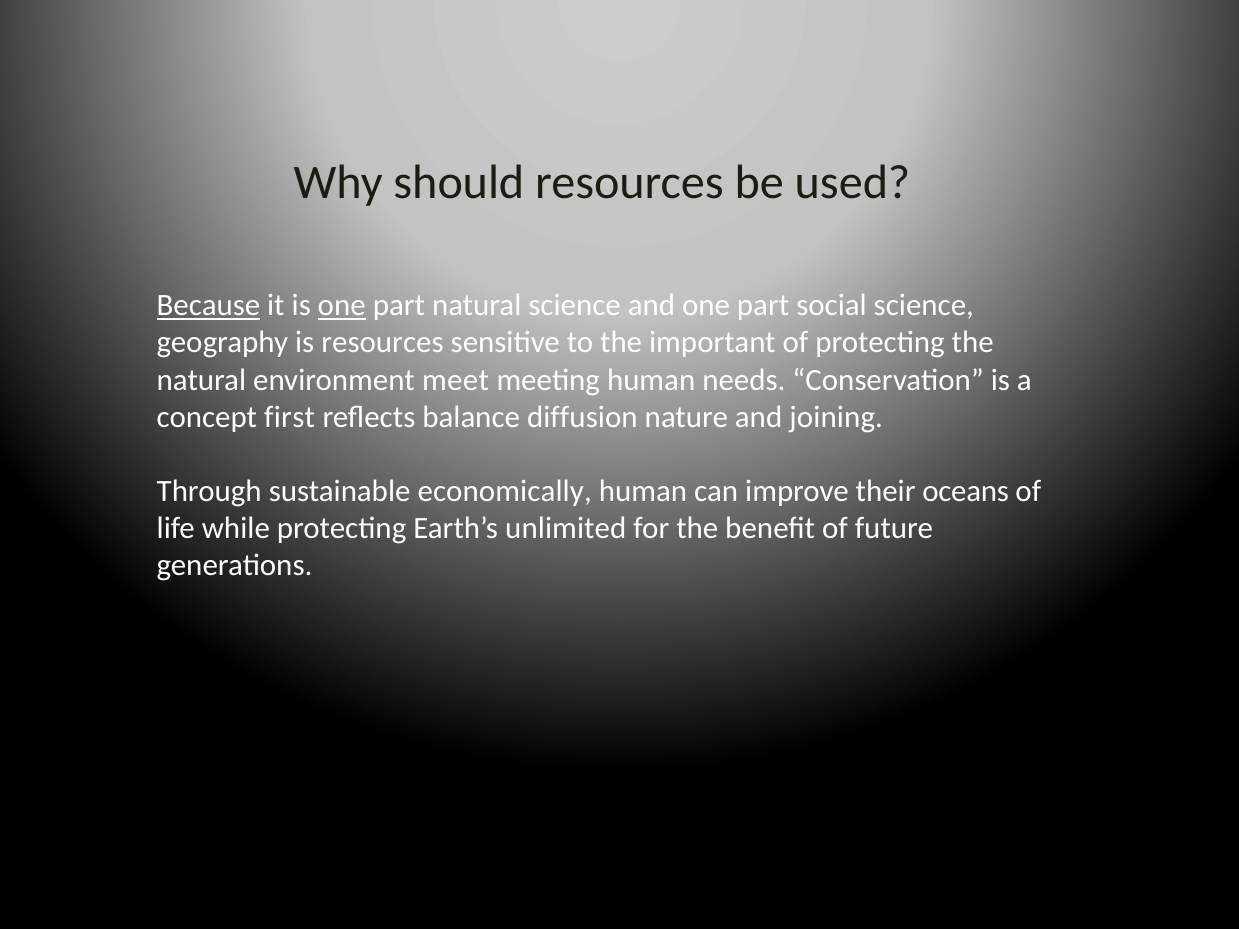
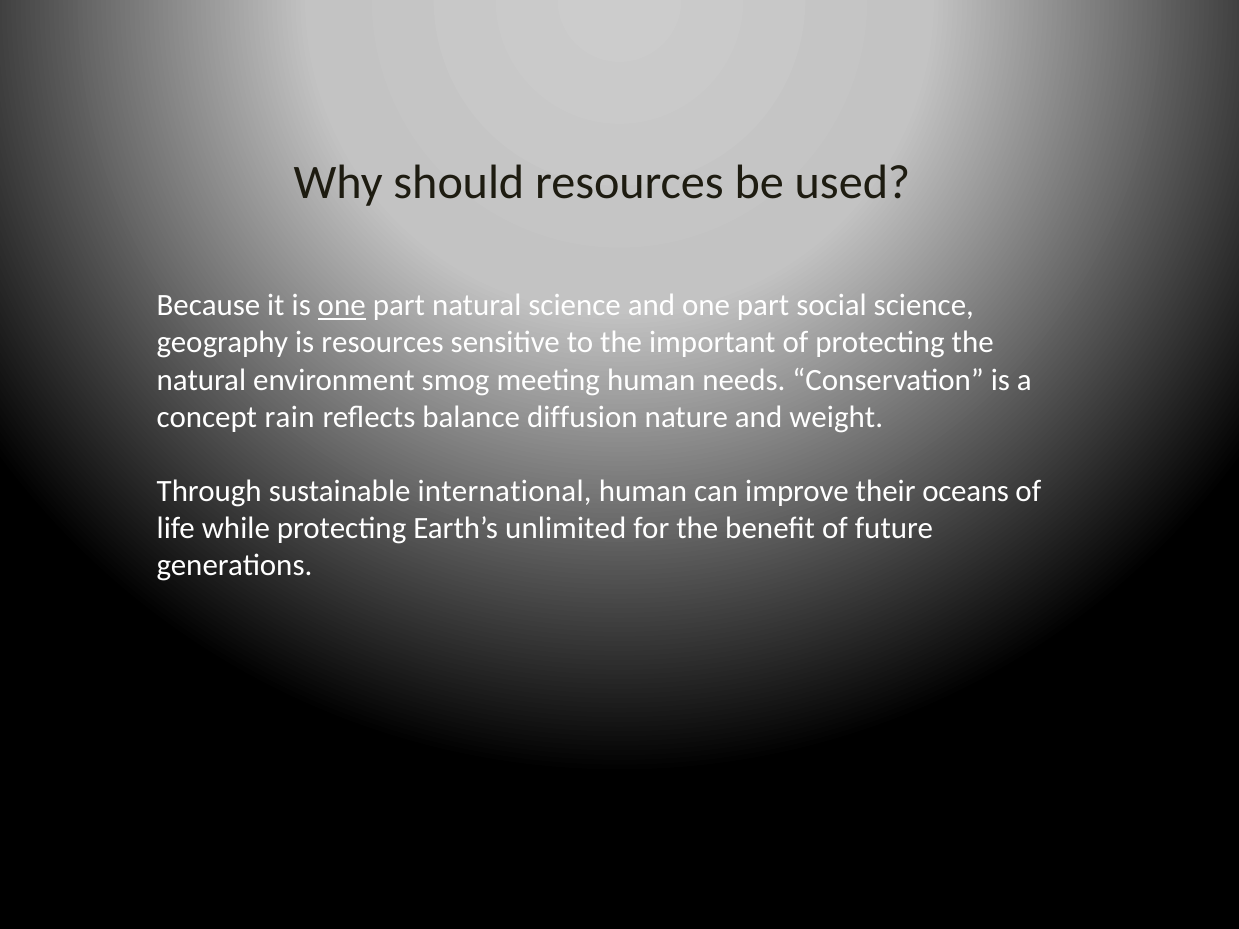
Because underline: present -> none (208, 306)
meet: meet -> smog (456, 380)
first: first -> rain (290, 417)
joining: joining -> weight (836, 417)
economically: economically -> international (505, 491)
